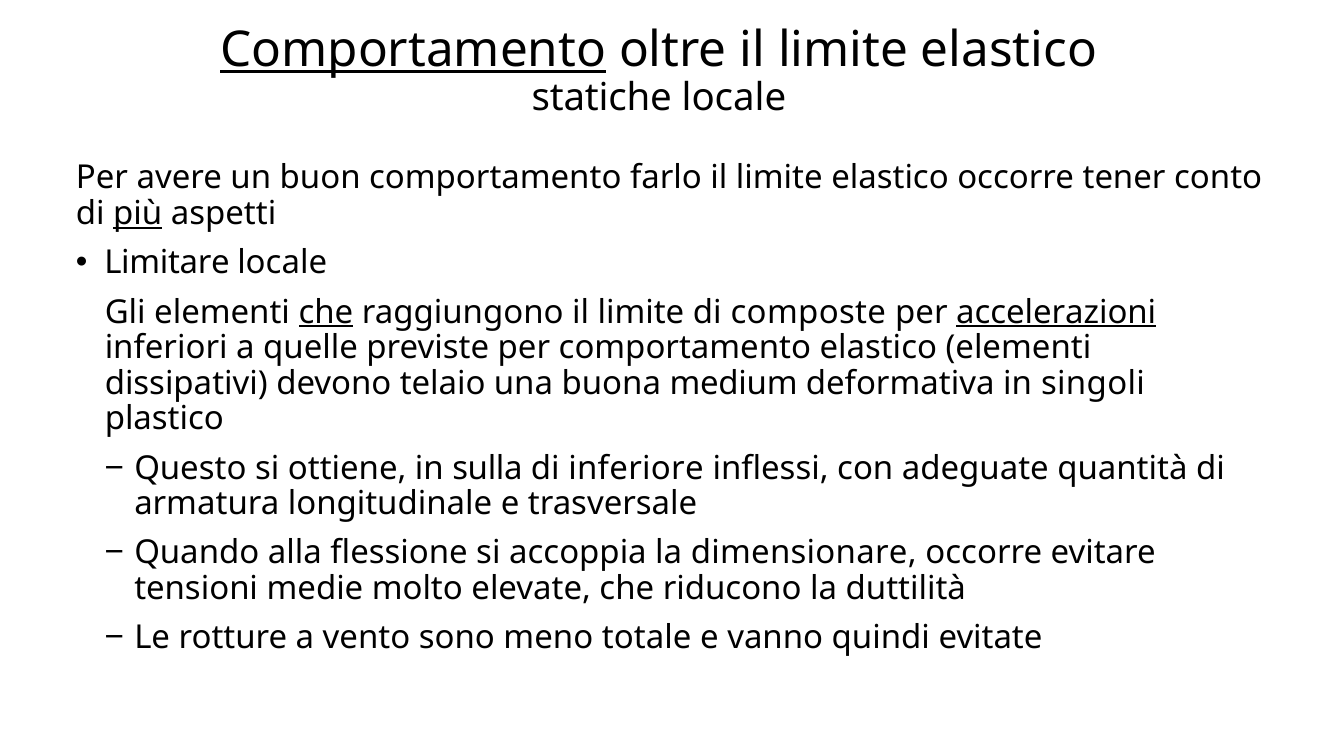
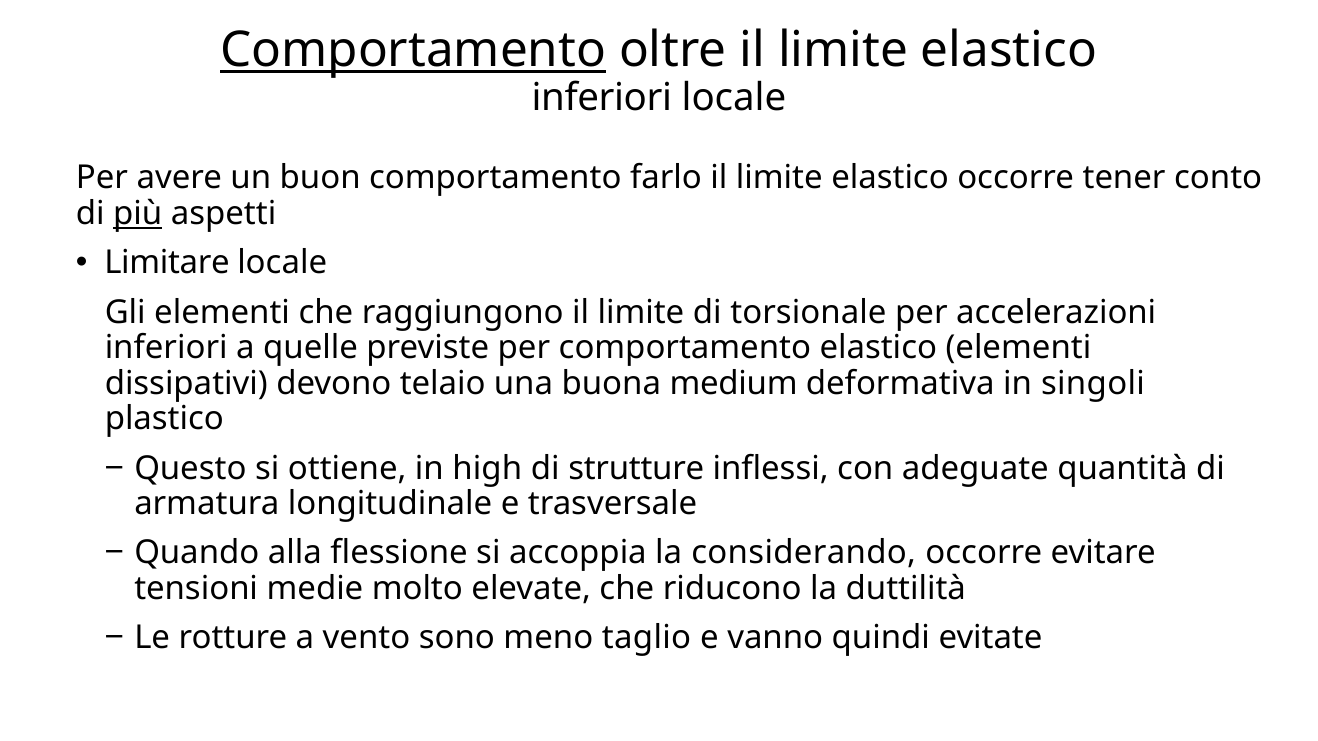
statiche: statiche -> inferiori (602, 98)
che underline: present -> none (326, 312)
composte: composte -> torsionale (808, 312)
accelerazioni underline: present -> none (1056, 312)
sulla: sulla -> high (487, 468)
inferiore: inferiore -> strutture (636, 468)
dimensionare: dimensionare -> considerando (804, 553)
totale: totale -> taglio (647, 638)
